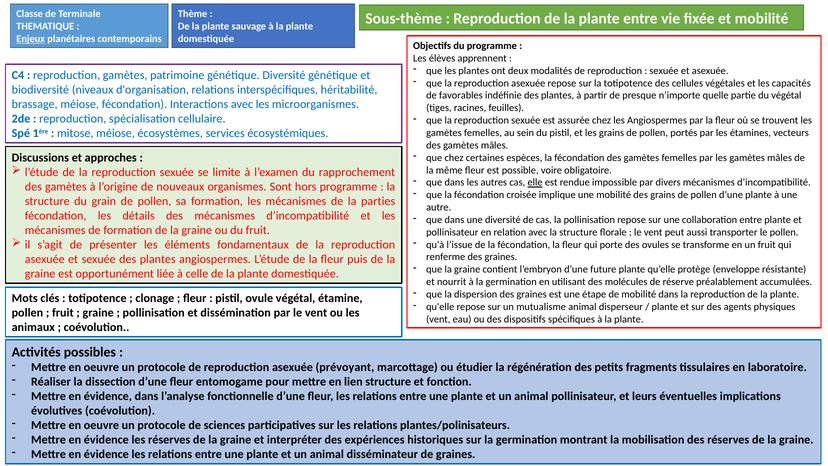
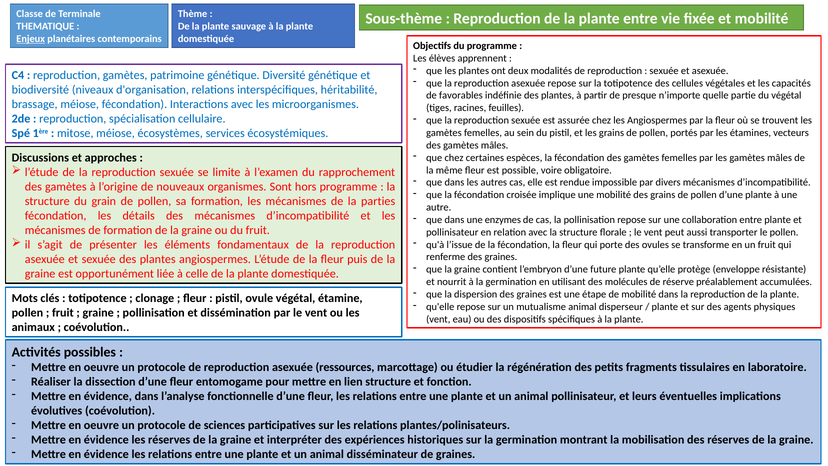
elle underline: present -> none (535, 182)
une diversité: diversité -> enzymes (503, 220)
prévoyant: prévoyant -> ressources (345, 367)
